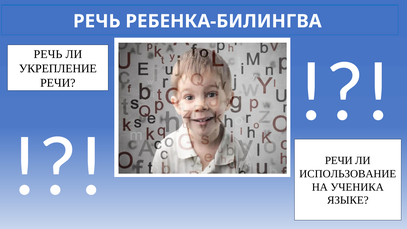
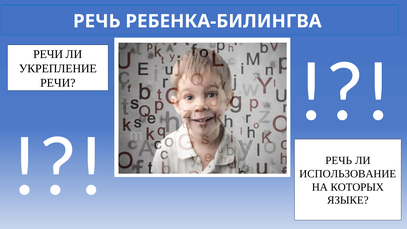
РЕЧЬ: РЕЧЬ -> РЕЧИ (48, 54)
РЕЧИ: РЕЧИ -> РЕЧЬ (339, 161)
УЧЕНИКА: УЧЕНИКА -> КОТОРЫХ (357, 187)
